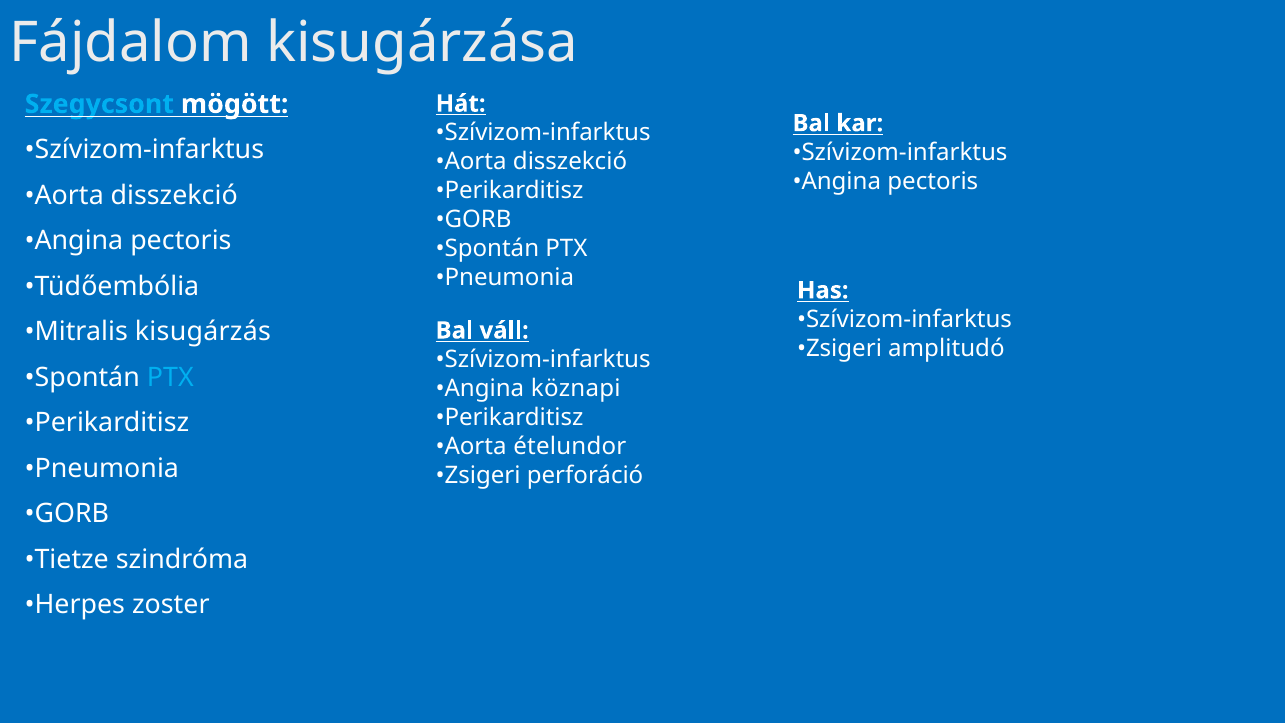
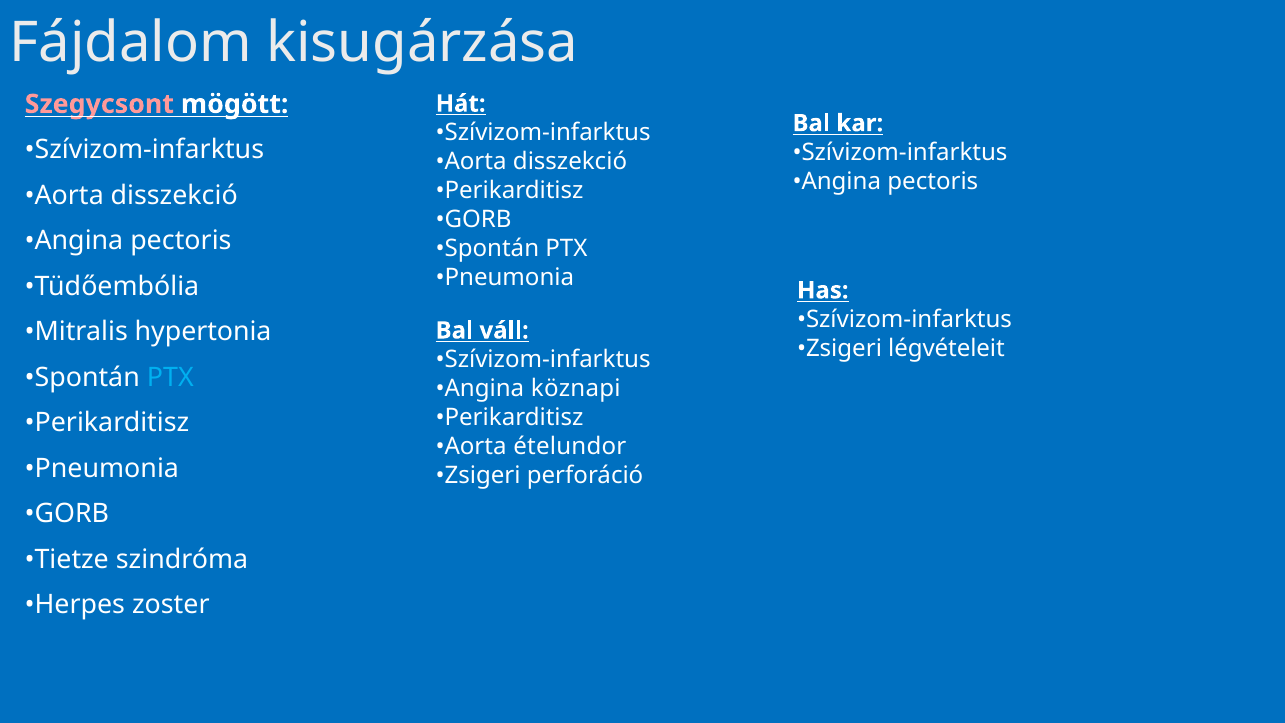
Szegycsont colour: light blue -> pink (99, 104)
kisugárzás: kisugárzás -> hypertonia (203, 332)
amplitudó: amplitudó -> légvételeit (946, 348)
